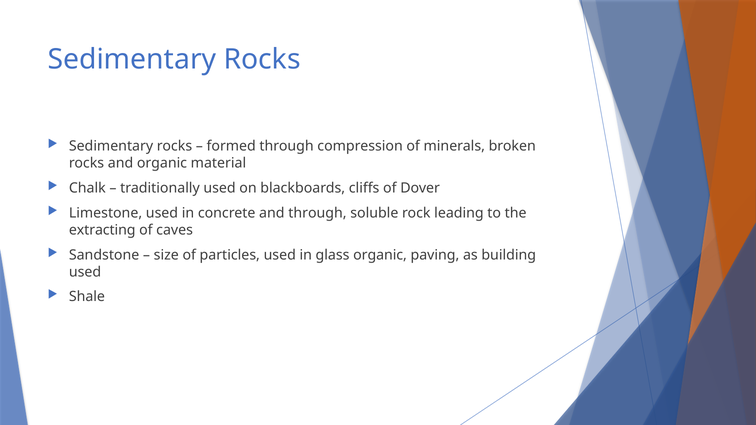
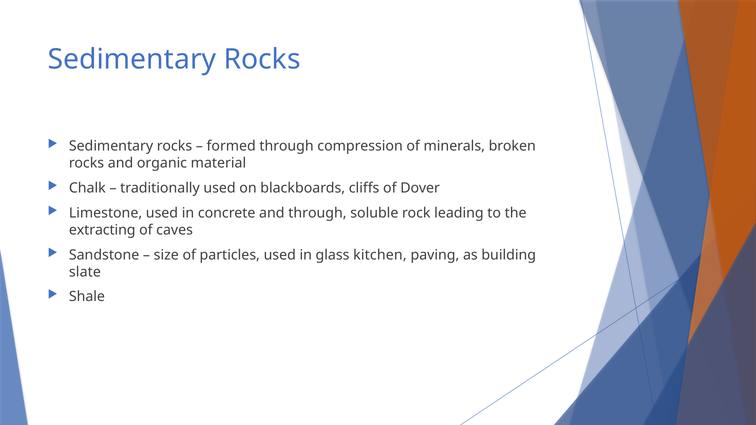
glass organic: organic -> kitchen (380, 255)
used: used -> slate (85, 272)
